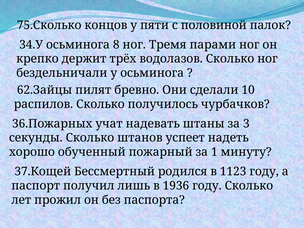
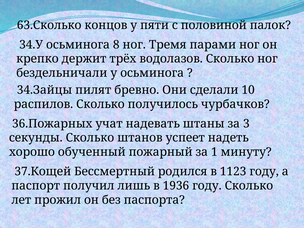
75.Сколько: 75.Сколько -> 63.Сколько (49, 25)
62.Зайцы: 62.Зайцы -> 34.Зайцы (45, 90)
